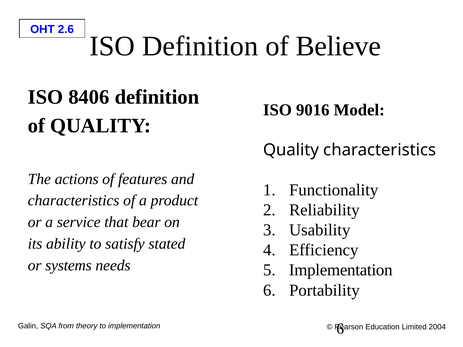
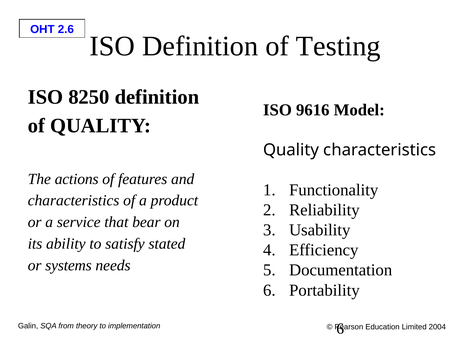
Believe: Believe -> Testing (338, 46)
8406: 8406 -> 8250 (89, 97)
9016: 9016 -> 9616 (313, 110)
Implementation: Implementation -> Documentation (341, 270)
